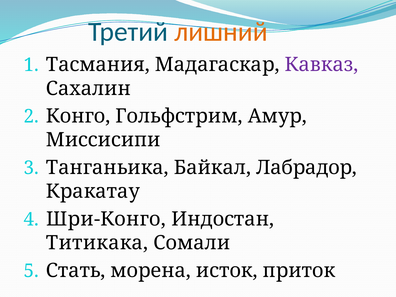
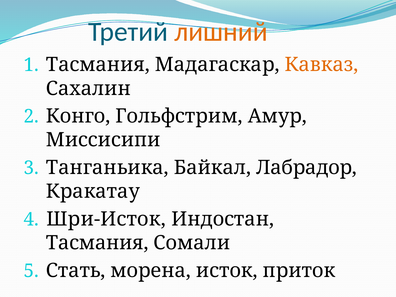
Кавказ colour: purple -> orange (321, 65)
Шри-Конго: Шри-Конго -> Шри-Исток (106, 219)
Титикака: Титикака -> Тасмания (97, 243)
